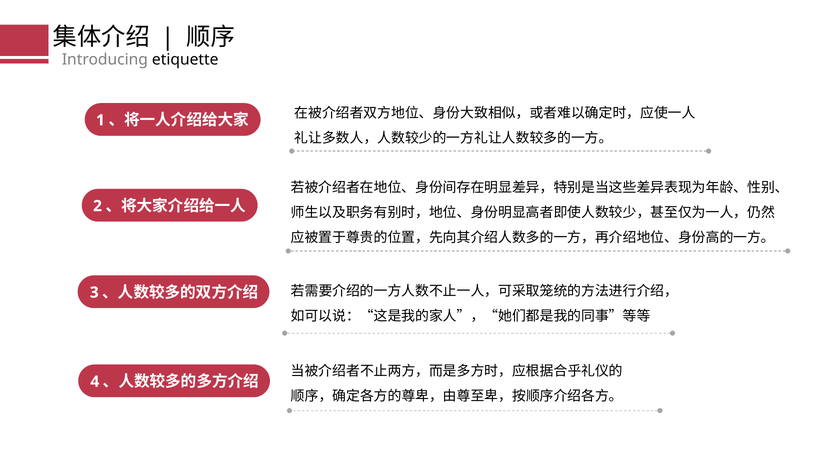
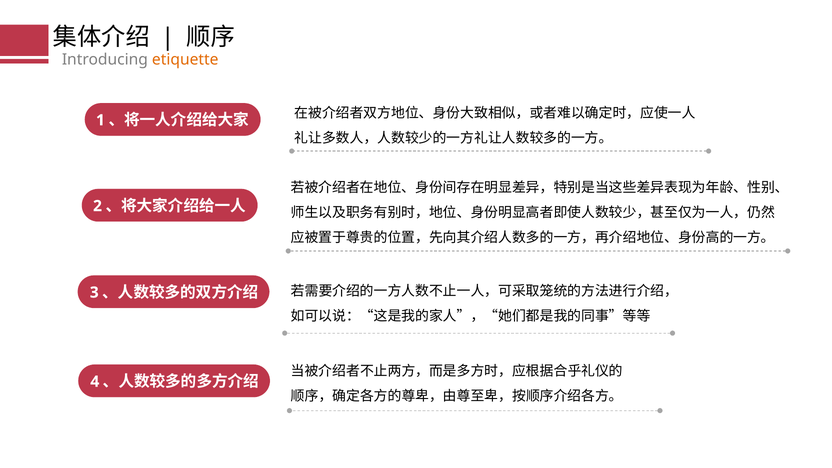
etiquette colour: black -> orange (185, 60)
